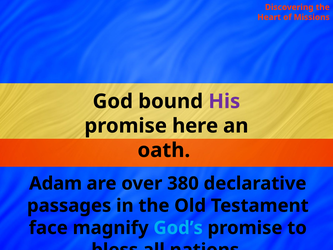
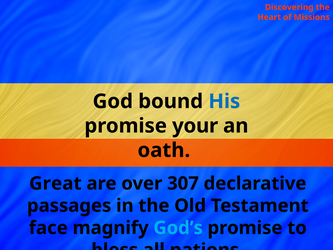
His colour: purple -> blue (224, 101)
here: here -> your (195, 126)
Adam: Adam -> Great (55, 183)
380: 380 -> 307 (183, 183)
